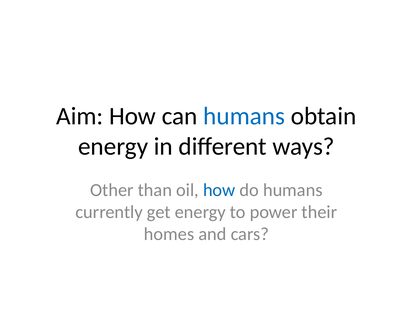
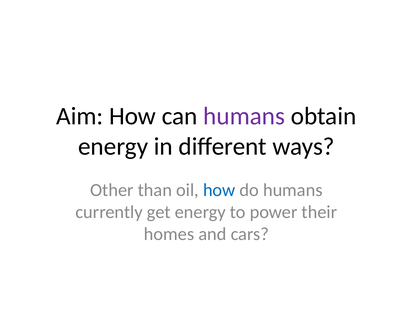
humans colour: blue -> purple (244, 116)
